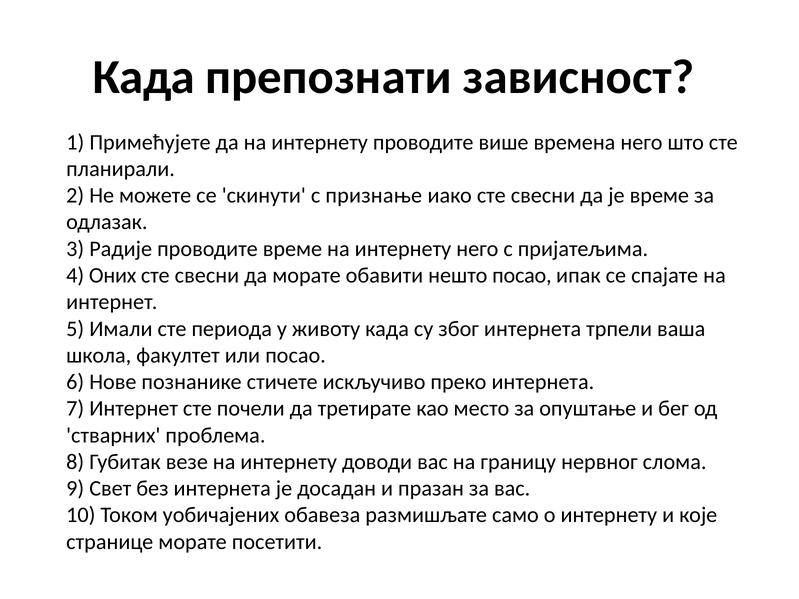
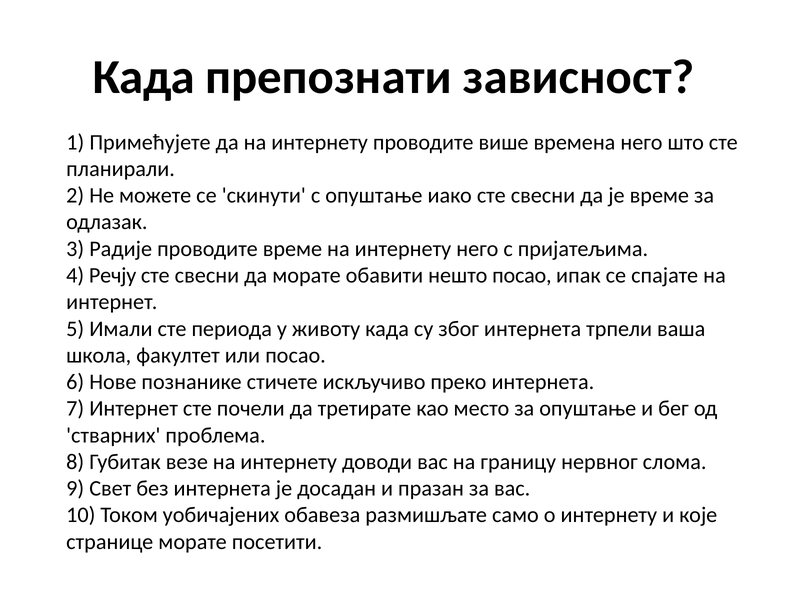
с признање: признање -> опуштање (374, 196)
Оних: Оних -> Речју (113, 276)
